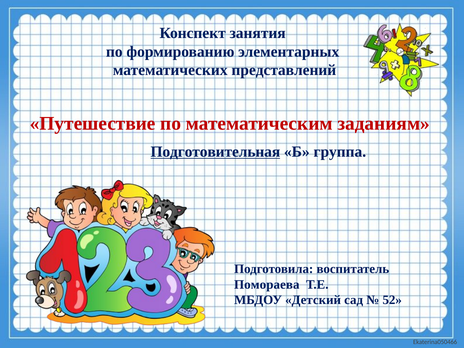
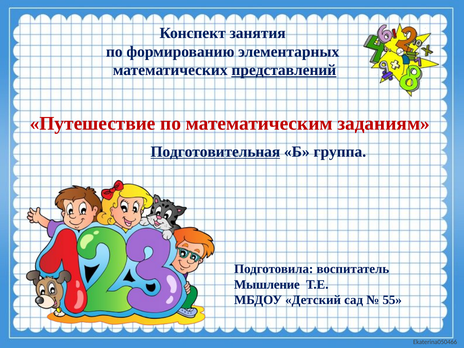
представлений underline: none -> present (284, 70)
Помораева: Помораева -> Мышление (267, 284)
52: 52 -> 55 (392, 300)
